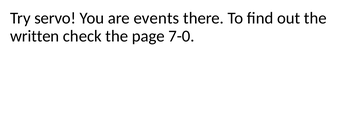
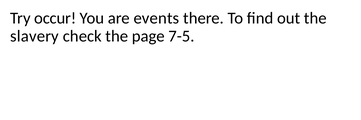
servo: servo -> occur (55, 18)
written: written -> slavery (35, 36)
7-0: 7-0 -> 7-5 (182, 36)
